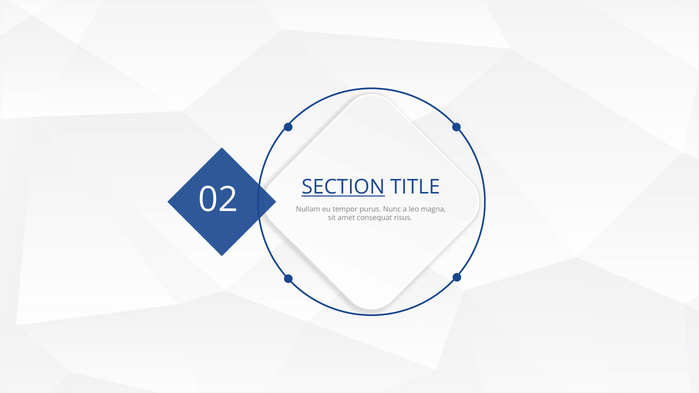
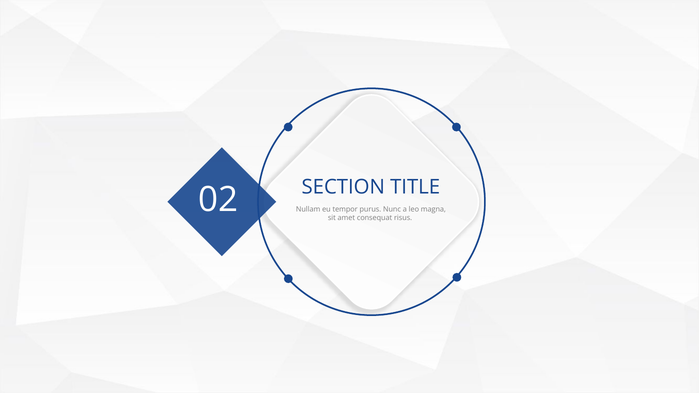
SECTION underline: present -> none (343, 187)
